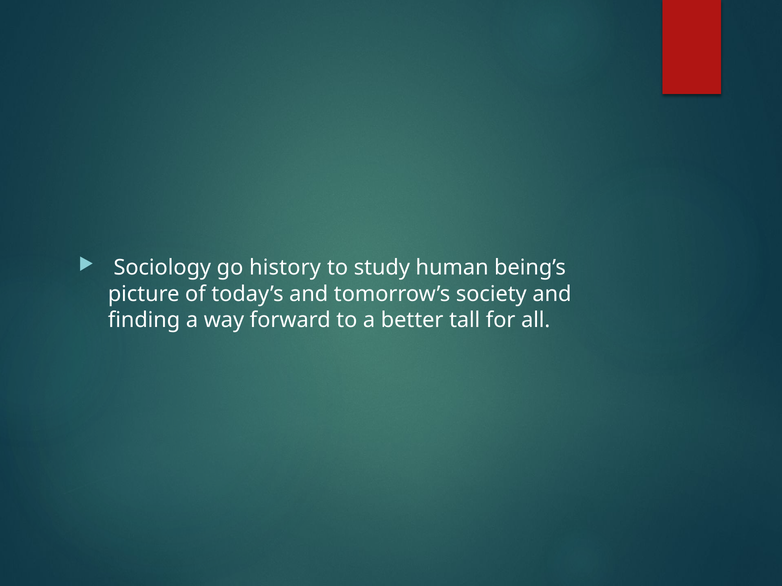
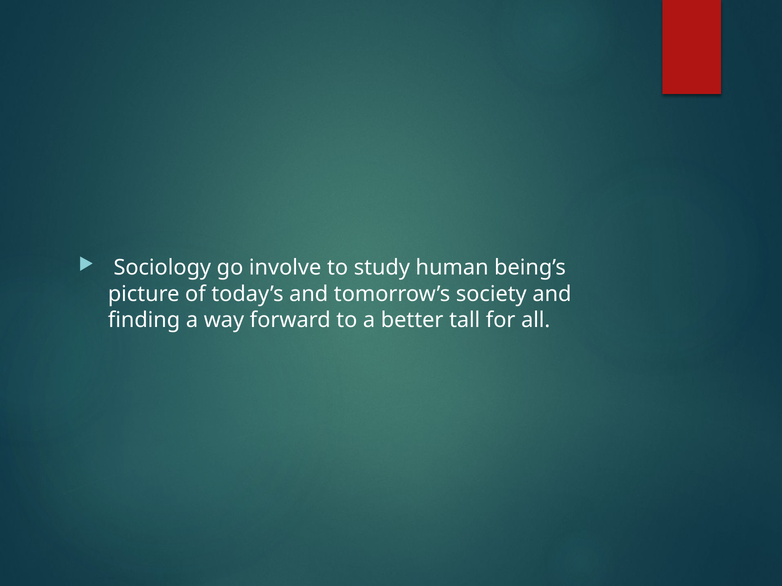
history: history -> involve (285, 268)
